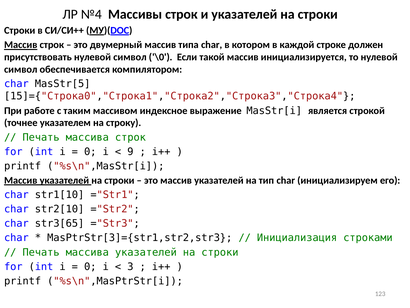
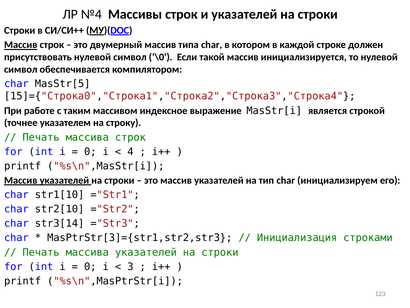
9: 9 -> 4 (130, 151)
str3[65: str3[65 -> str3[14 (60, 223)
